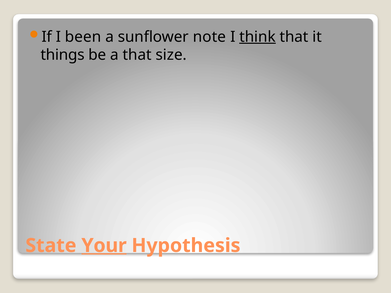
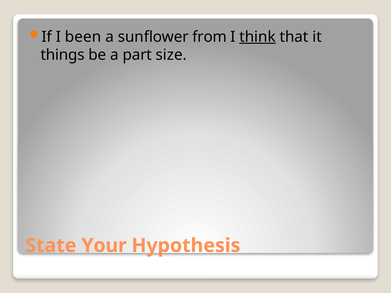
note: note -> from (210, 37)
a that: that -> part (137, 55)
Your underline: present -> none (104, 246)
